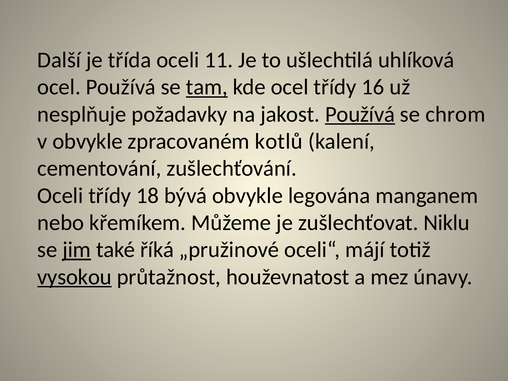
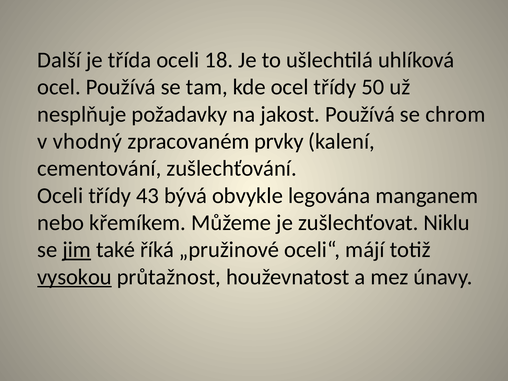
11: 11 -> 18 (219, 60)
tam underline: present -> none (207, 87)
16: 16 -> 50 (373, 87)
Používá underline: present -> none (360, 114)
v obvykle: obvykle -> vhodný (87, 141)
kotlů: kotlů -> prvky (279, 141)
18: 18 -> 43 (148, 196)
